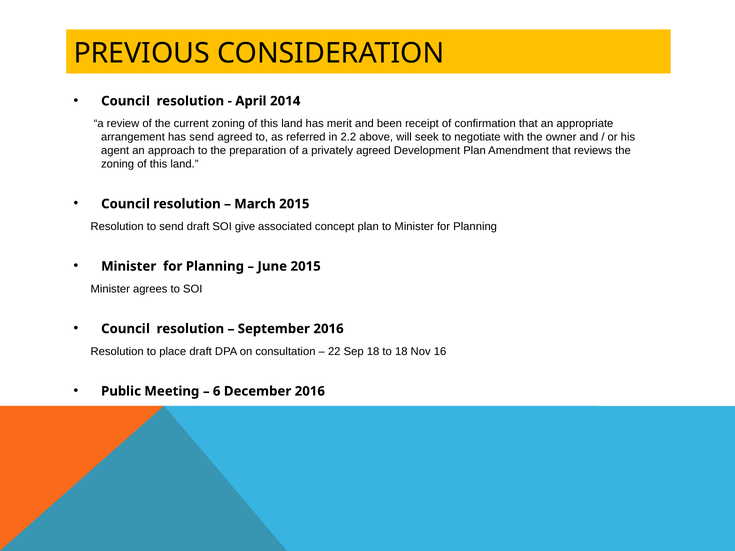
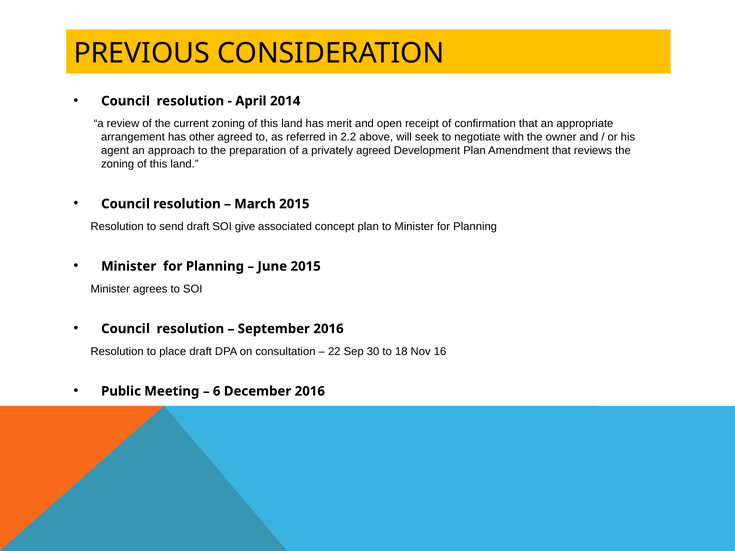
been: been -> open (389, 124)
has send: send -> other (202, 137)
Sep 18: 18 -> 30 (373, 352)
